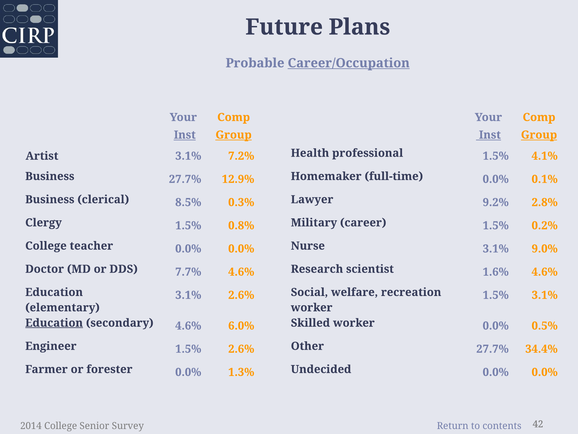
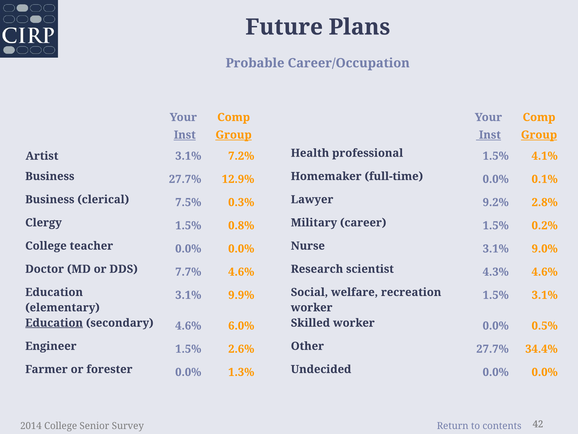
Career/Occupation underline: present -> none (349, 63)
8.5%: 8.5% -> 7.5% (188, 202)
1.6%: 1.6% -> 4.3% (496, 272)
3.1% 2.6%: 2.6% -> 9.9% (241, 295)
